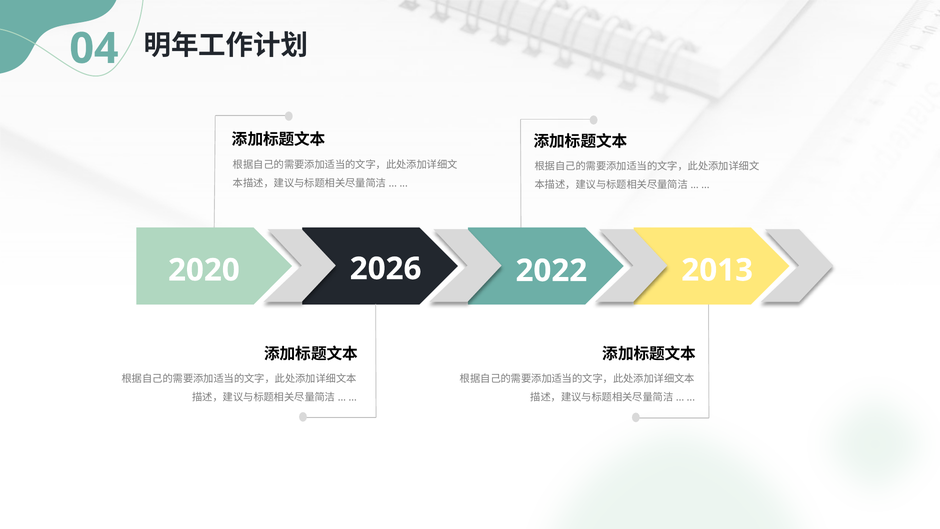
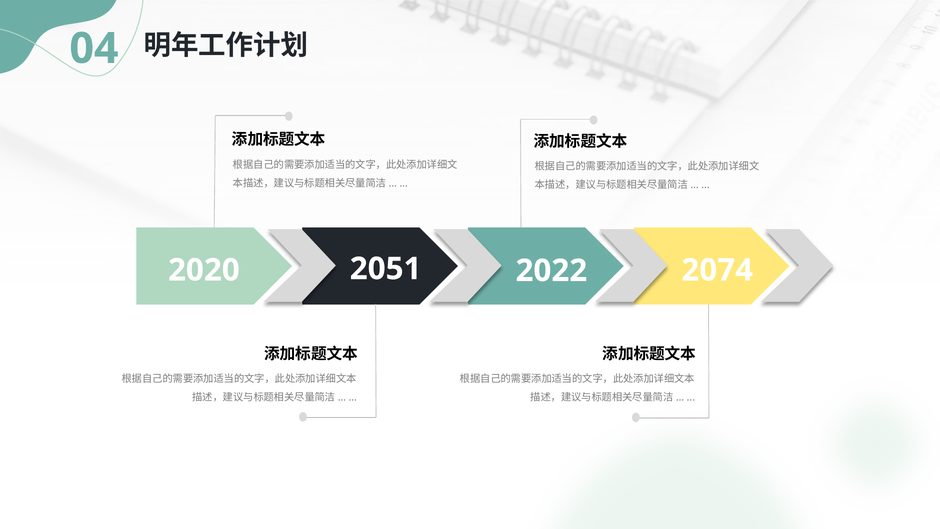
2026: 2026 -> 2051 (386, 269)
2013: 2013 -> 2074 (717, 270)
